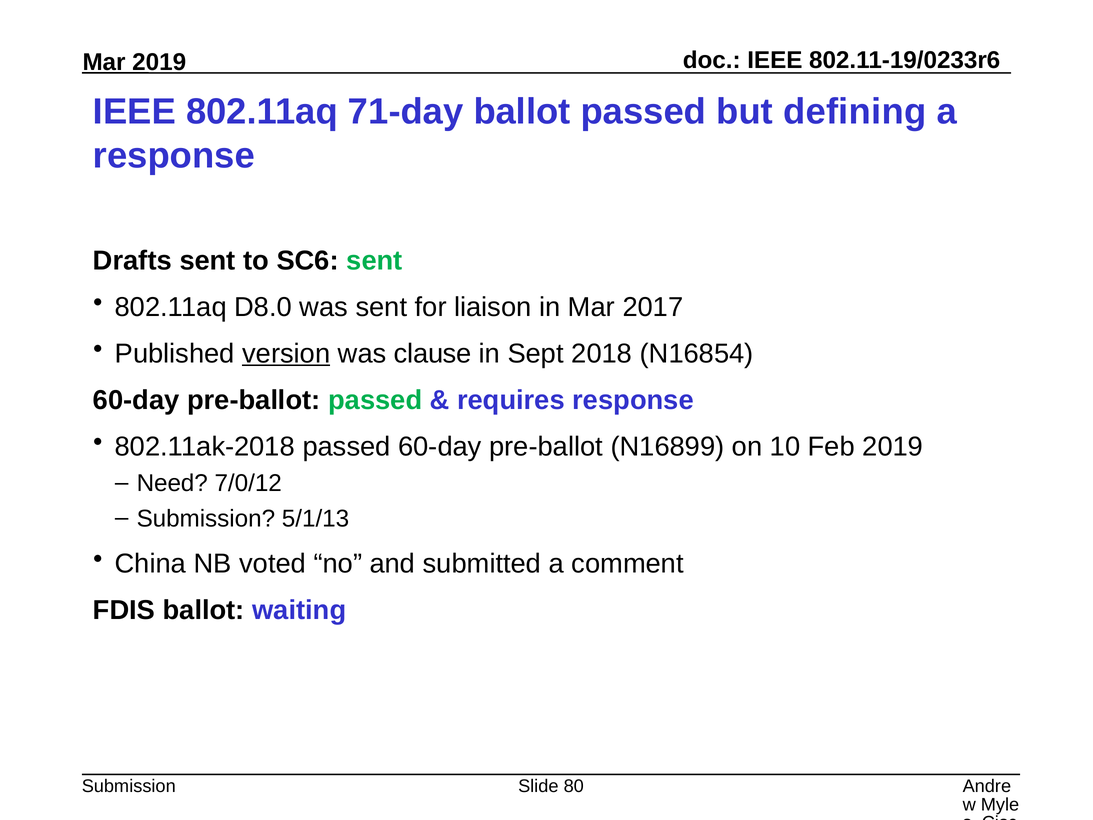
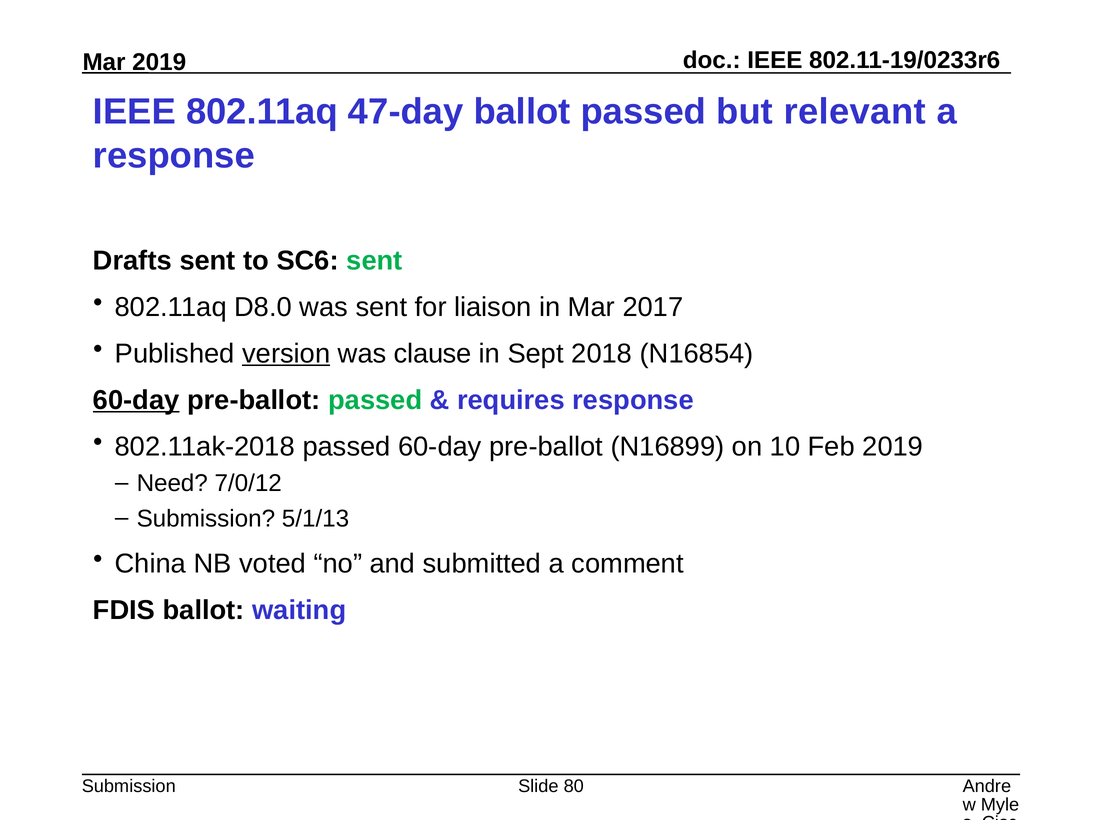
71-day: 71-day -> 47-day (406, 112)
defining: defining -> relevant (855, 112)
60-day underline: none -> present (136, 400)
